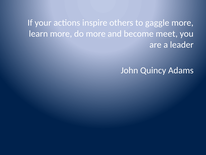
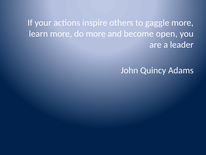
meet: meet -> open (167, 34)
